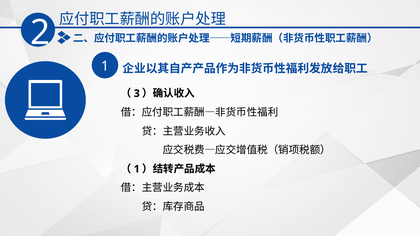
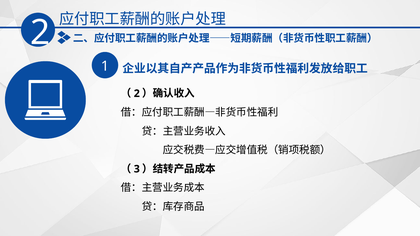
3: 3 -> 2 (137, 94)
1: 1 -> 3 (137, 169)
